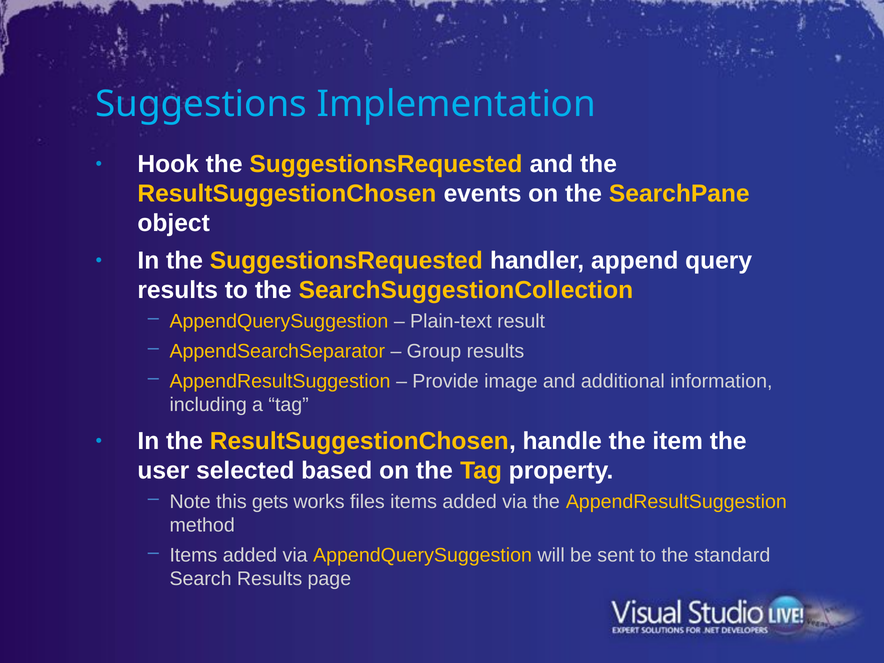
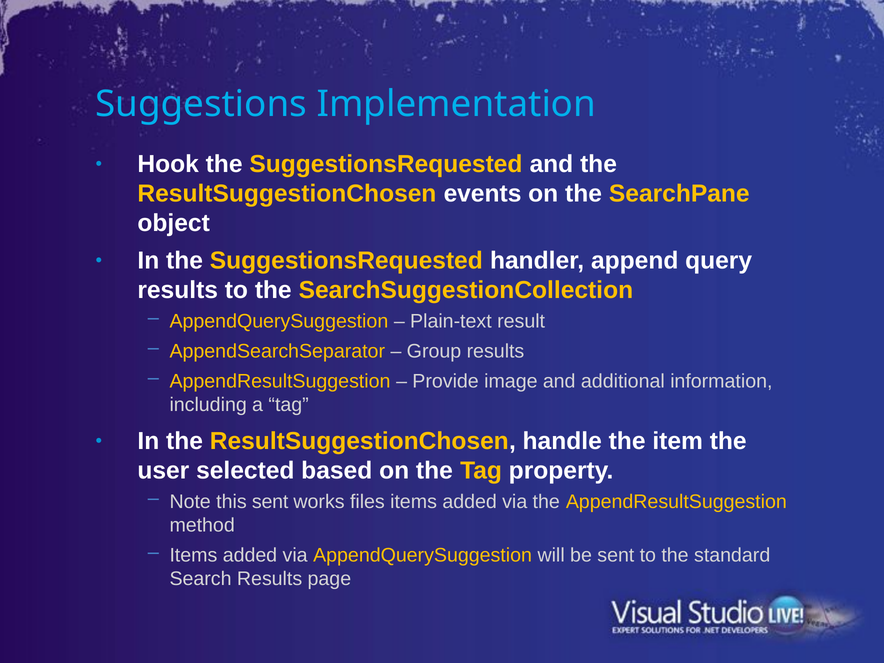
this gets: gets -> sent (270, 502)
